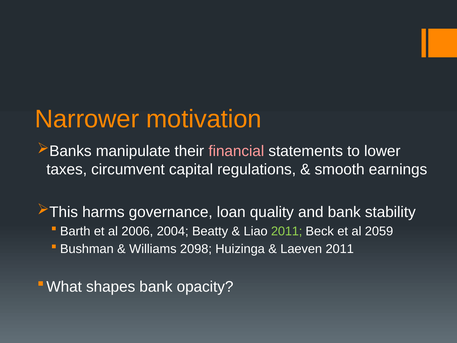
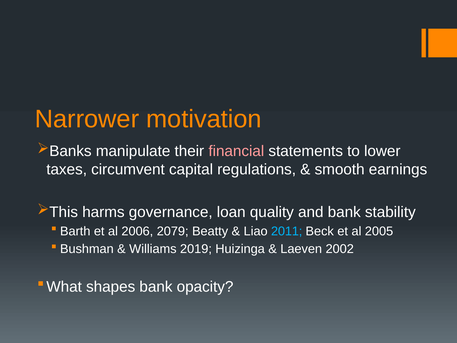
2004: 2004 -> 2079 (173, 231)
2011 colour: light green -> light blue (287, 231)
2059: 2059 -> 2005 (379, 231)
2098: 2098 -> 2019 (196, 249)
Laeven 2011: 2011 -> 2002 (340, 249)
